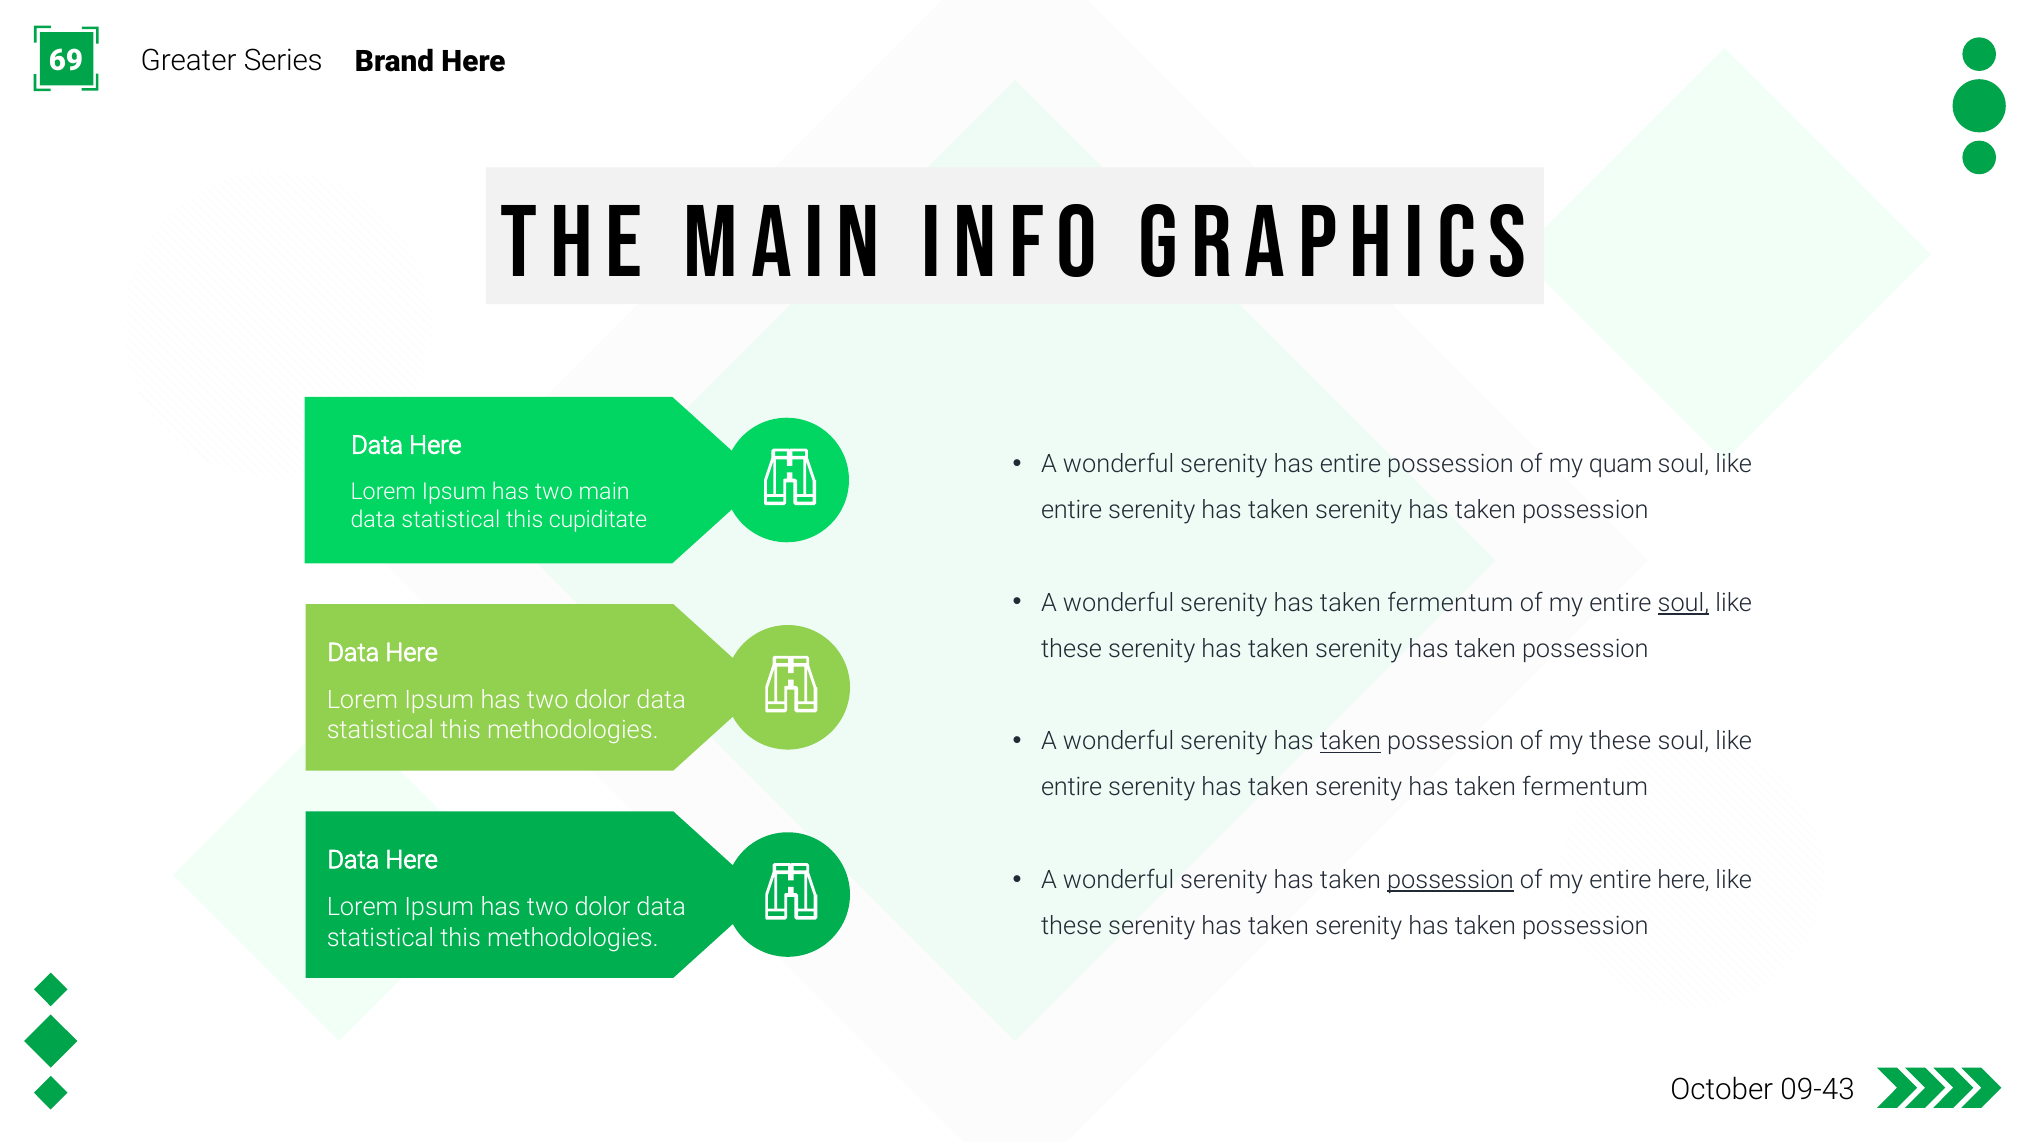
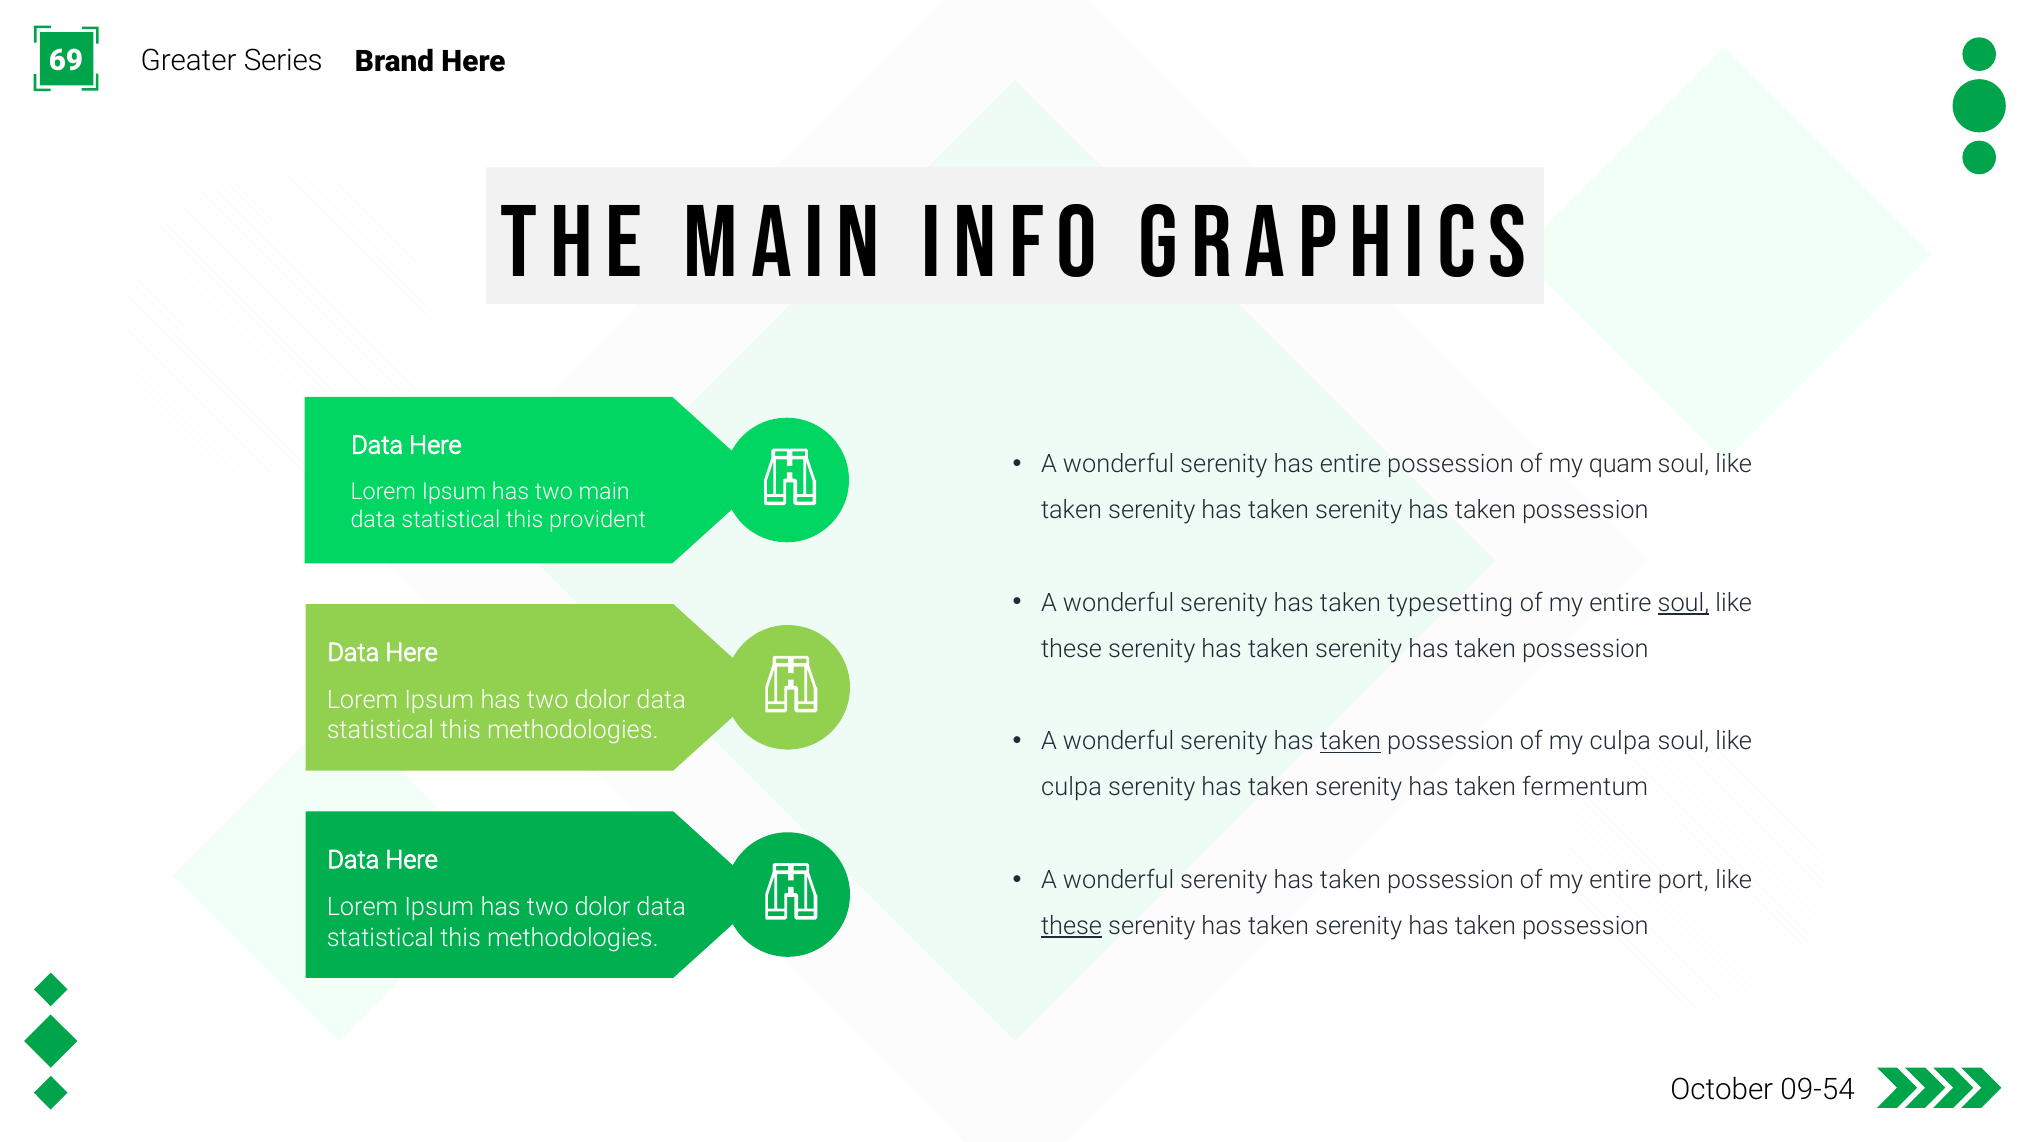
entire: entire -> taken (1072, 510)
cupiditate: cupiditate -> provident (598, 519)
fermentum: fermentum -> typesetting (1450, 603)
my these: these -> culpa (1620, 741)
entire: entire -> culpa (1072, 787)
possession underline: present -> none (1450, 880)
entire here: here -> port (1683, 880)
these underline: none -> present (1072, 926)
09-43: 09-43 -> 09-54 (1818, 1090)
